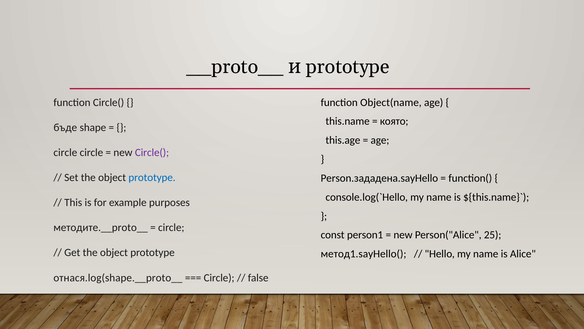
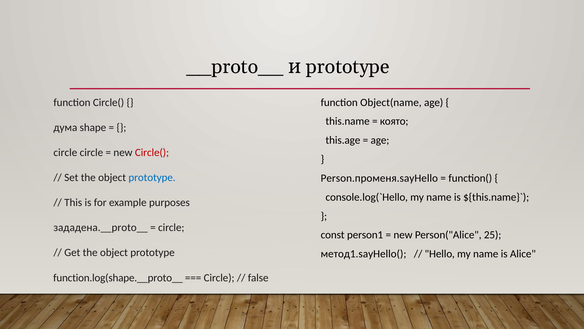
бъде: бъде -> дума (65, 127)
Circle( colour: purple -> red (152, 152)
Person.зададена.sayHello: Person.зададена.sayHello -> Person.променя.sayHello (379, 178)
методите.__proto__: методите.__proto__ -> зададена.__proto__ (101, 227)
отнася.log(shape.__proto__: отнася.log(shape.__proto__ -> function.log(shape.__proto__ (118, 277)
